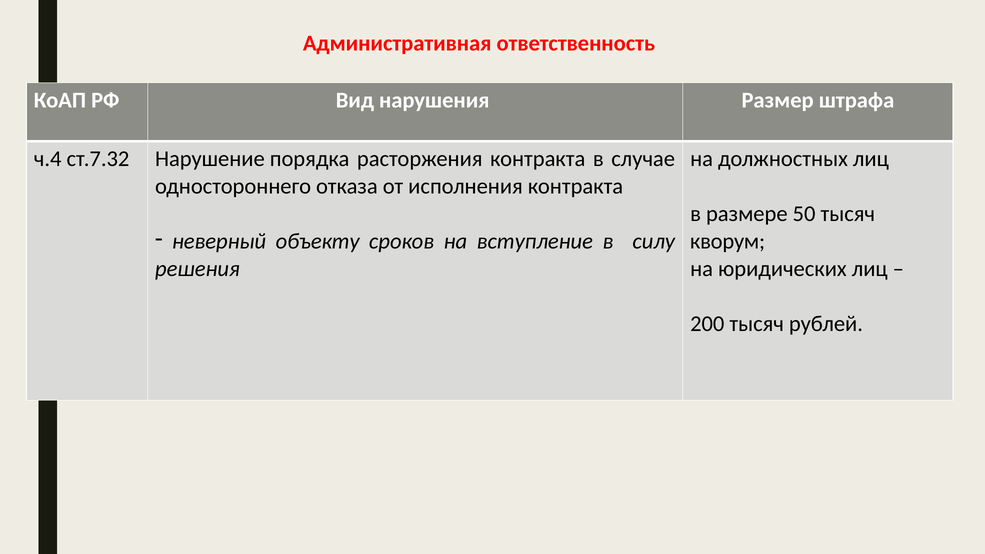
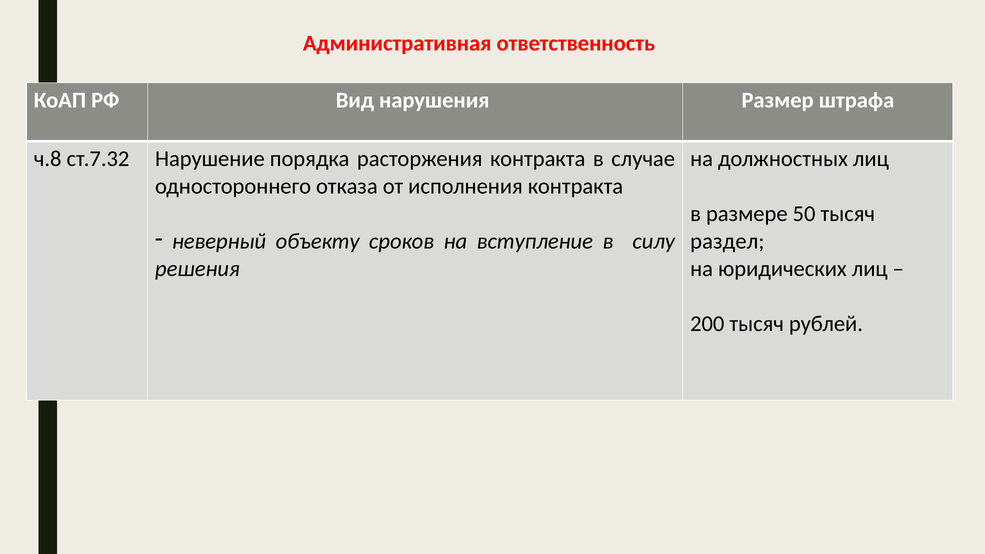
ч.4: ч.4 -> ч.8 (48, 159)
кворум: кворум -> раздел (727, 241)
